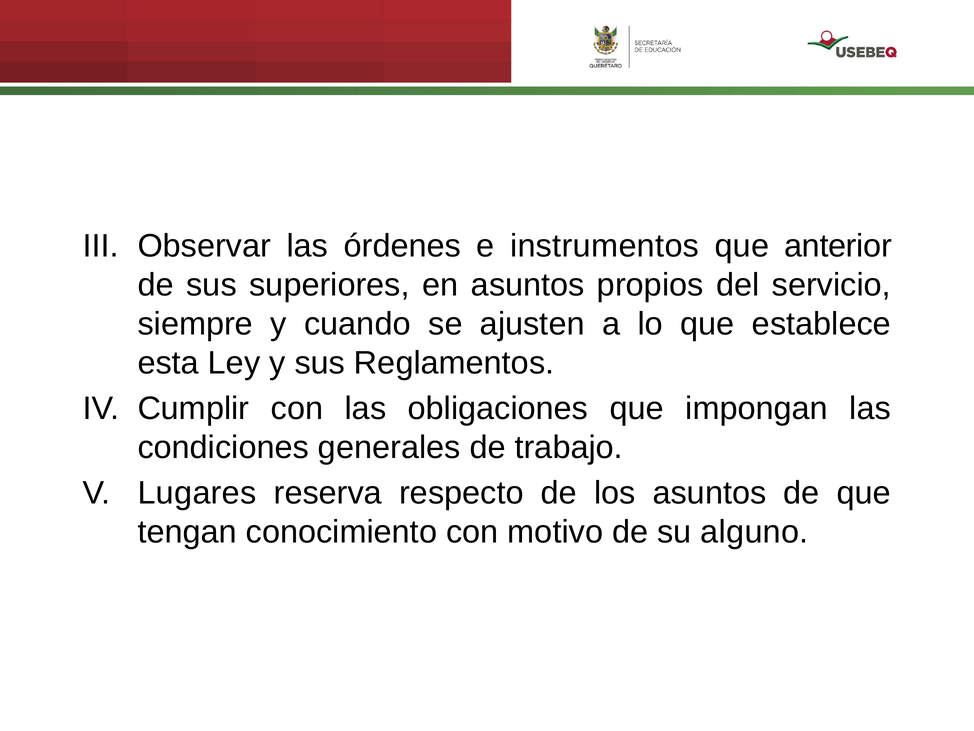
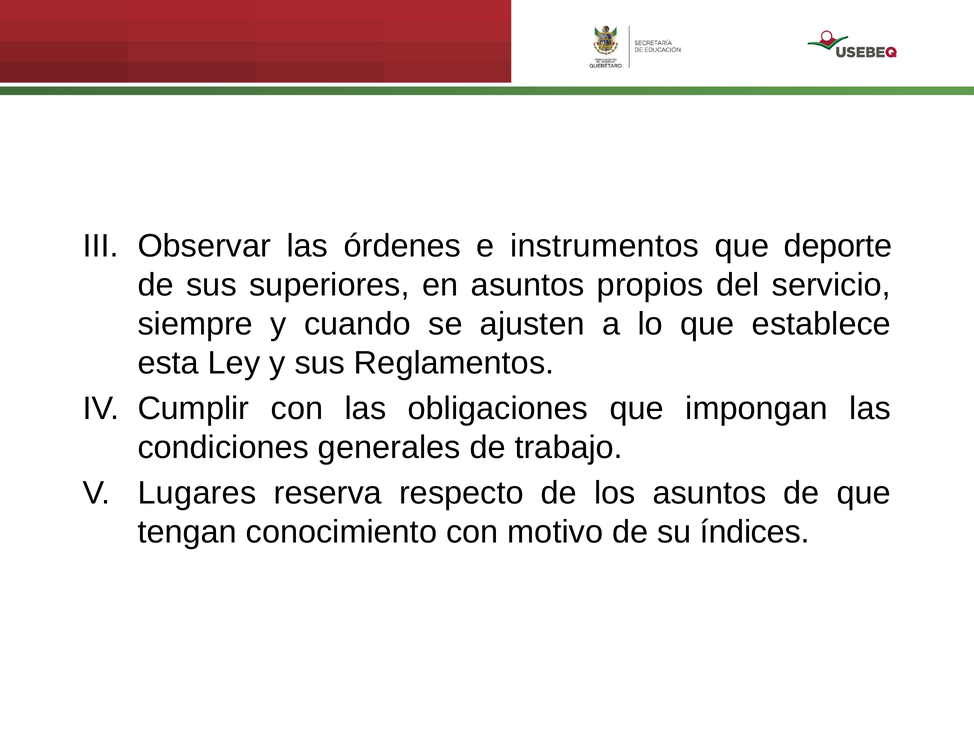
anterior: anterior -> deporte (838, 246)
alguno: alguno -> índices (755, 531)
